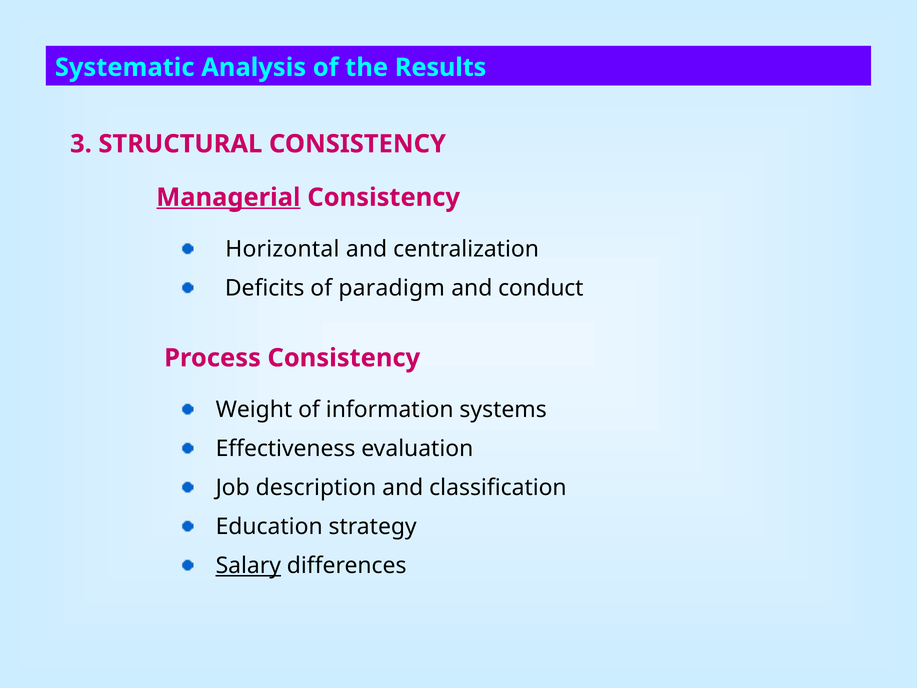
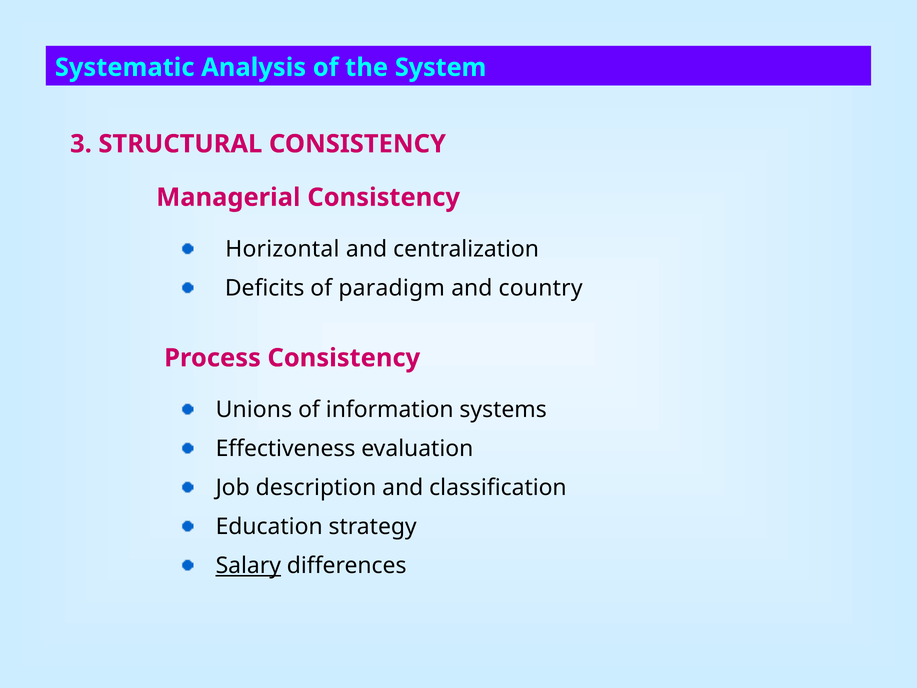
Results: Results -> System (441, 67)
Managerial underline: present -> none (228, 197)
conduct: conduct -> country (541, 288)
Weight: Weight -> Unions (254, 410)
